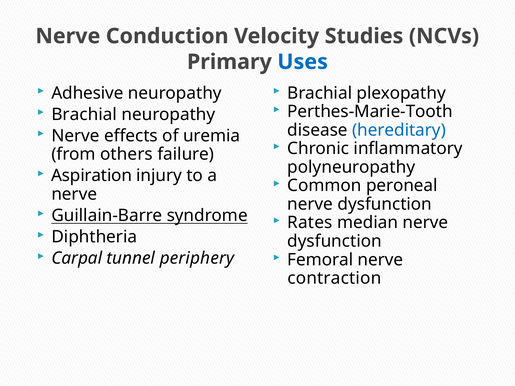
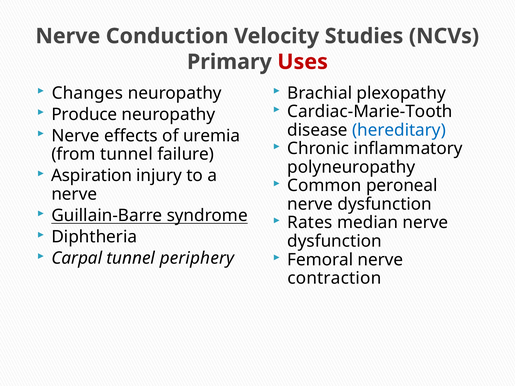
Uses colour: blue -> red (303, 62)
Adhesive: Adhesive -> Changes (87, 93)
Perthes-Marie-Tooth: Perthes-Marie-Tooth -> Cardiac-Marie-Tooth (370, 112)
Brachial: Brachial -> Produce (84, 114)
from others: others -> tunnel (126, 154)
